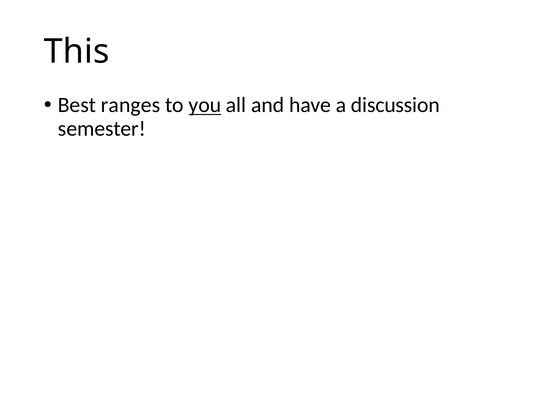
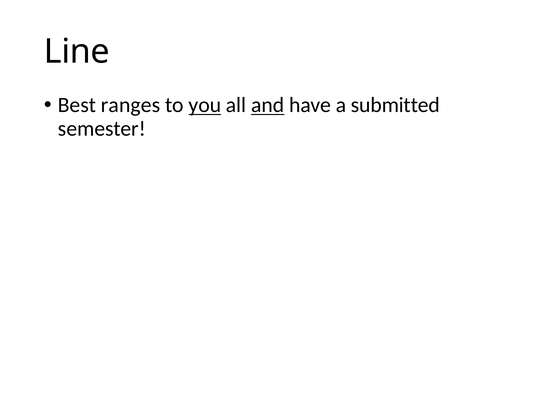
This: This -> Line (77, 51)
and underline: none -> present (268, 105)
discussion: discussion -> submitted (395, 105)
